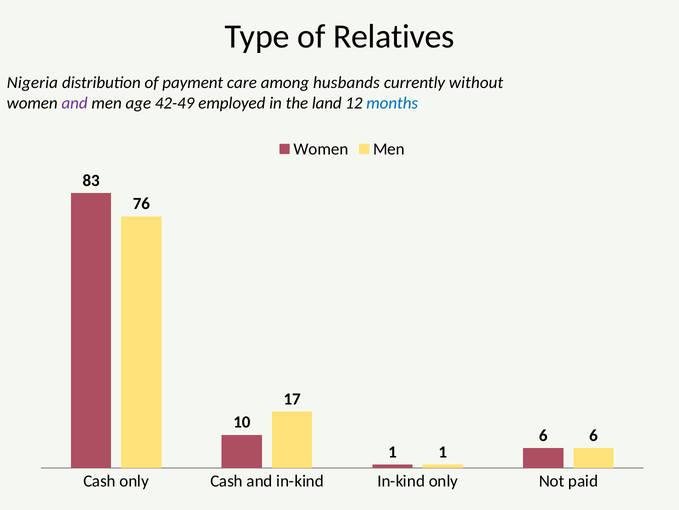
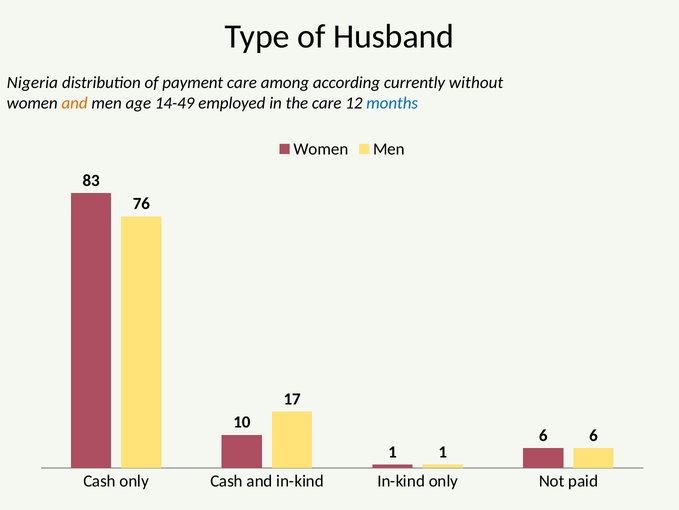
Relatives: Relatives -> Husband (394, 36)
husbands: husbands -> according (347, 83)
and colour: purple -> orange (75, 103)
42-49: 42-49 -> 14-49 (175, 103)
the land: land -> care (327, 103)
